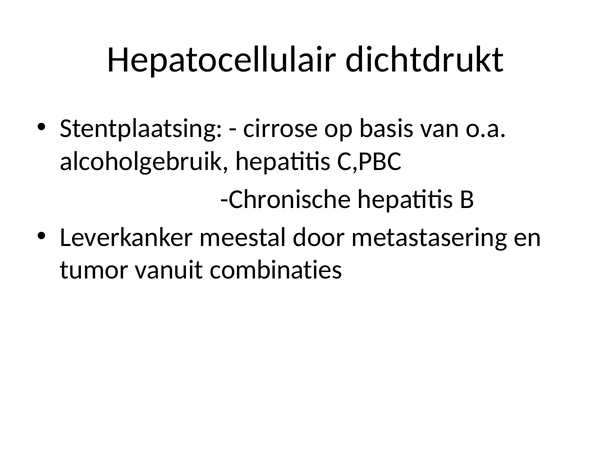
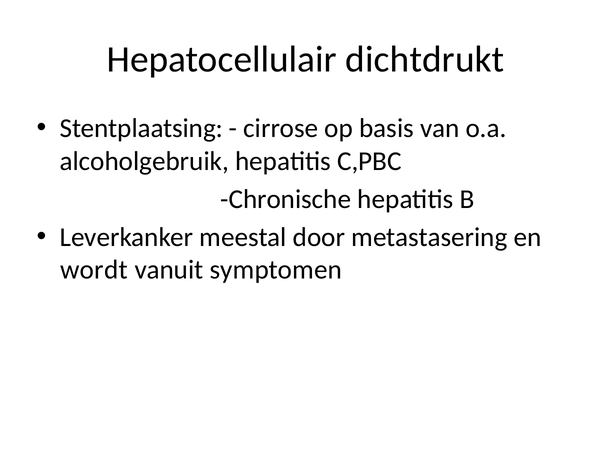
tumor: tumor -> wordt (94, 270)
combinaties: combinaties -> symptomen (276, 270)
